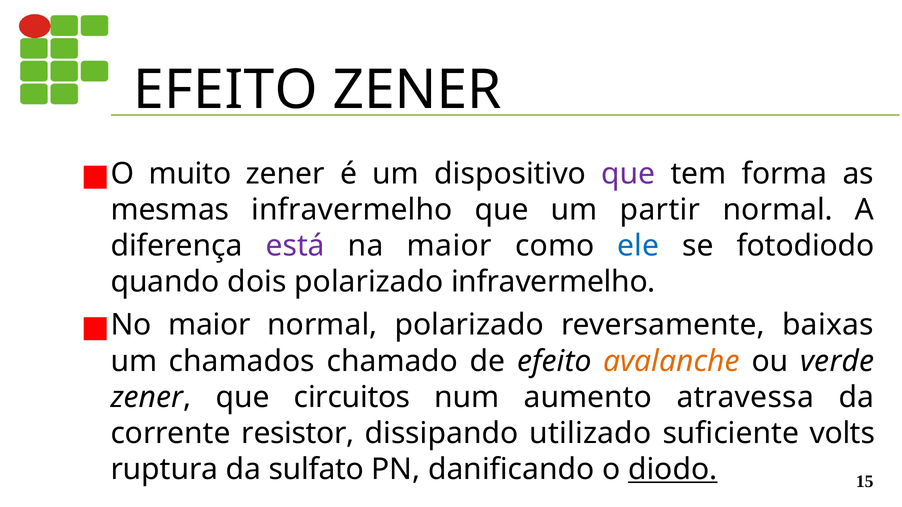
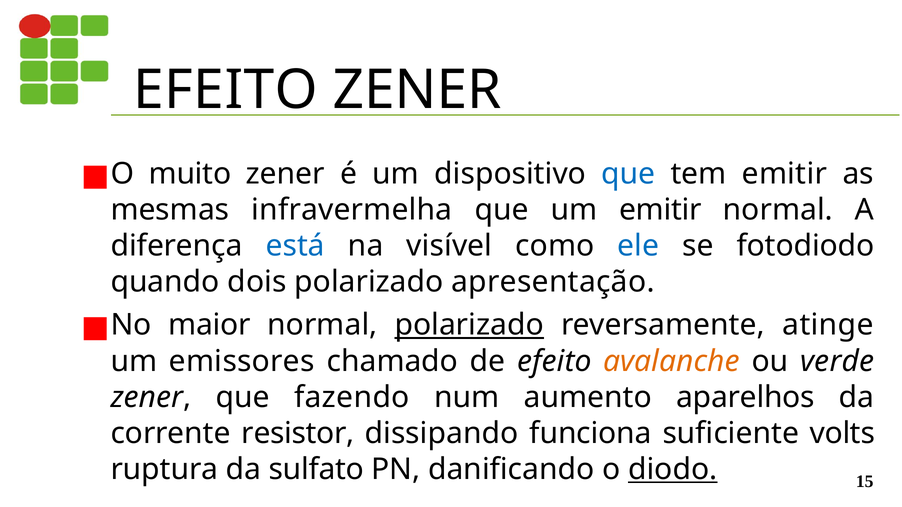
que colour: purple -> blue (628, 174)
tem forma: forma -> emitir (784, 174)
mesmas infravermelho: infravermelho -> infravermelha (352, 210)
um partir: partir -> emitir (660, 210)
está colour: purple -> blue (295, 246)
na maior: maior -> visível (449, 246)
polarizado infravermelho: infravermelho -> apresentação (553, 282)
polarizado underline: none -> present (469, 325)
baixas: baixas -> atinge (828, 325)
chamados: chamados -> emissores (242, 361)
circuitos: circuitos -> fazendo (352, 397)
atravessa: atravessa -> aparelhos (745, 397)
utilizado: utilizado -> funciona (591, 434)
